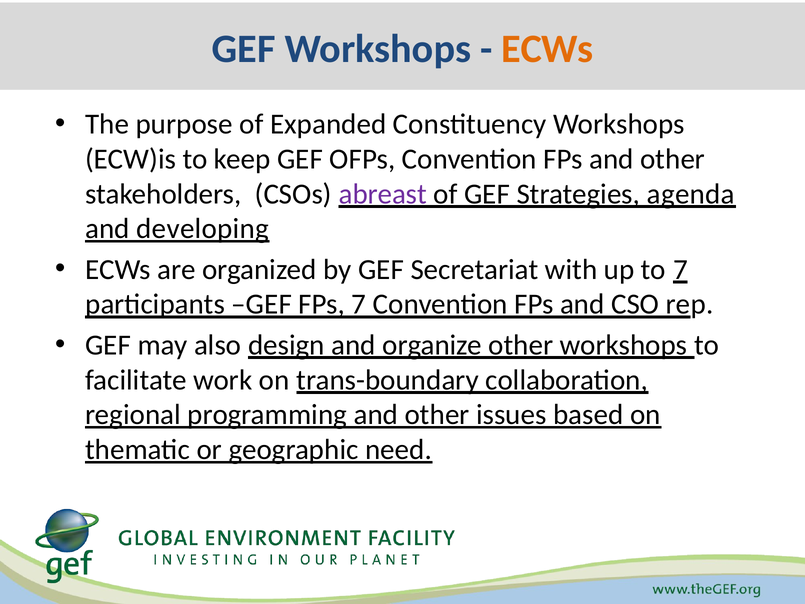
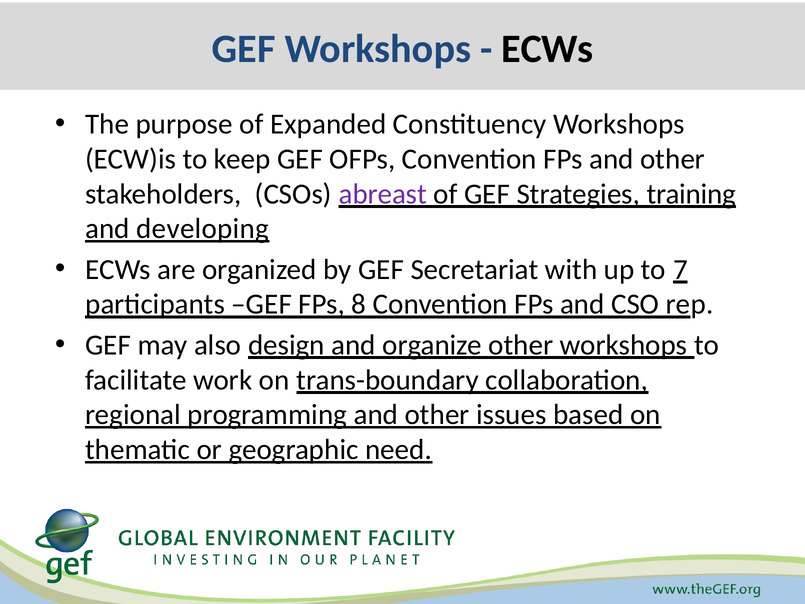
ECWs colour: orange -> black (547, 49)
agenda: agenda -> training (691, 194)
FPs 7: 7 -> 8 (359, 304)
